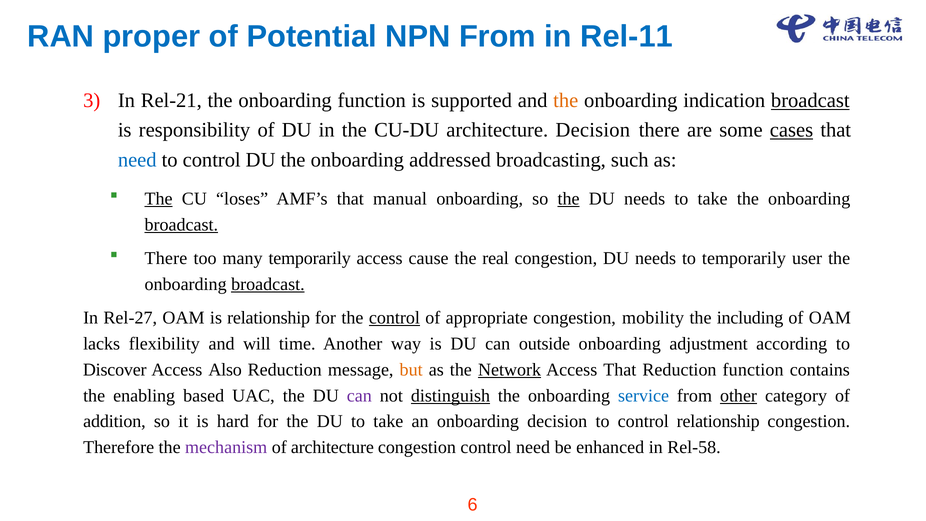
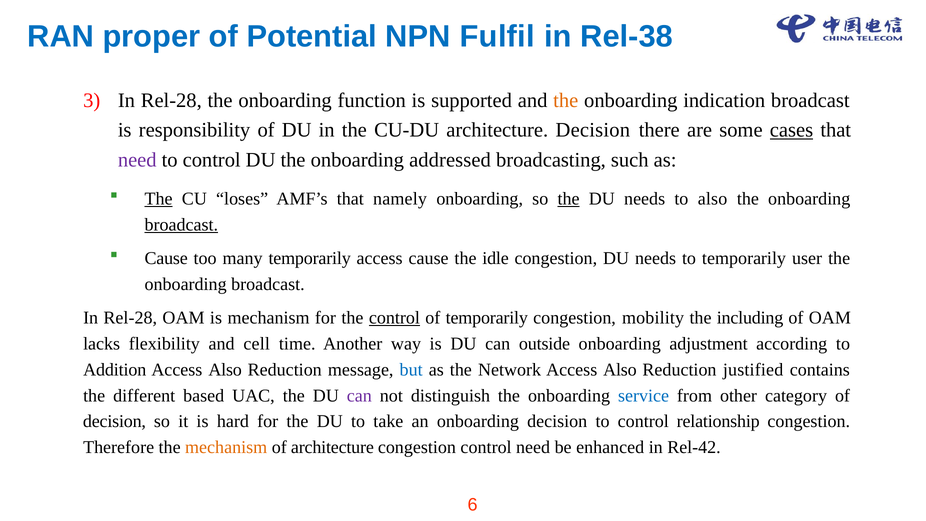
NPN From: From -> Fulfil (497, 37)
Rel-11: Rel-11 -> Rel-38 (627, 37)
Rel-21: Rel-21 -> Rel-28 (171, 101)
broadcast underline: present -> none (810, 101)
need colour: blue -> purple (137, 160)
manual: manual -> namely (400, 199)
needs to take: take -> also (713, 199)
There: There -> Cause (166, 258)
real: real -> idle (496, 258)
broadcast underline: present -> none (268, 284)
Rel-27: Rel-27 -> Rel-28 (130, 318)
is relationship: relationship -> mechanism (269, 318)
of appropriate: appropriate -> temporarily (487, 318)
will: will -> cell (257, 344)
Discover: Discover -> Addition (115, 370)
but colour: orange -> blue (411, 370)
Network underline: present -> none (510, 370)
That: That -> Also (620, 370)
Reduction function: function -> justified (753, 370)
enabling: enabling -> different (144, 396)
distinguish underline: present -> none (450, 396)
other underline: present -> none (738, 396)
addition: addition -> decision (114, 421)
mechanism colour: purple -> orange (226, 447)
Rel-58: Rel-58 -> Rel-42 (694, 447)
